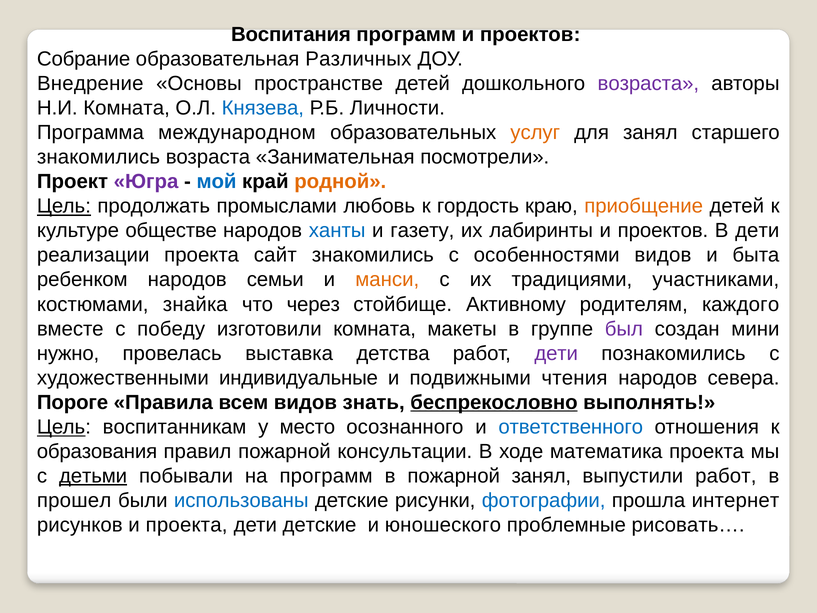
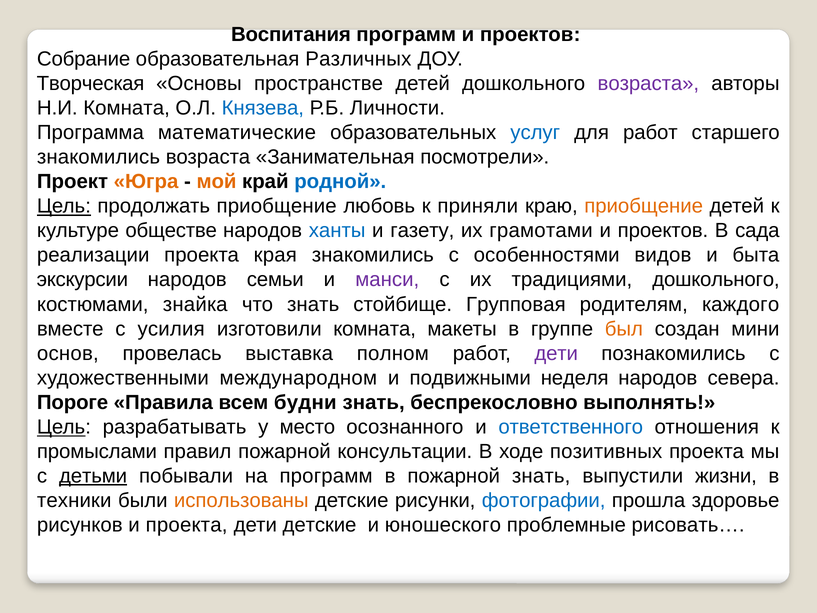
Внедрение: Внедрение -> Творческая (91, 84)
международном: международном -> математические (237, 133)
услуг colour: orange -> blue (535, 133)
для занял: занял -> работ (650, 133)
Югра colour: purple -> orange (146, 182)
мой colour: blue -> orange (216, 182)
родной colour: orange -> blue (340, 182)
продолжать промыслами: промыслами -> приобщение (277, 206)
гордость: гордость -> приняли (478, 206)
лабиринты: лабиринты -> грамотами (541, 231)
В дети: дети -> сада (757, 231)
сайт: сайт -> края (275, 255)
ребенком: ребенком -> экскурсии (82, 280)
манси colour: orange -> purple (387, 280)
традициями участниками: участниками -> дошкольного (716, 280)
что через: через -> знать (313, 304)
Активному: Активному -> Групповая (516, 304)
победу: победу -> усилия (171, 329)
был colour: purple -> orange (624, 329)
нужно: нужно -> основ (68, 353)
детства: детства -> полном (393, 353)
индивидуальные: индивидуальные -> международном (298, 378)
чтения: чтения -> неделя (575, 378)
всем видов: видов -> будни (305, 402)
беспрекословно underline: present -> none (494, 402)
воспитанникам: воспитанникам -> разрабатывать (175, 427)
образования: образования -> промыслами (97, 451)
математика: математика -> позитивных (606, 451)
пожарной занял: занял -> знать (541, 476)
выпустили работ: работ -> жизни (726, 476)
прошел: прошел -> техники (74, 500)
использованы colour: blue -> orange (241, 500)
интернет: интернет -> здоровье (736, 500)
